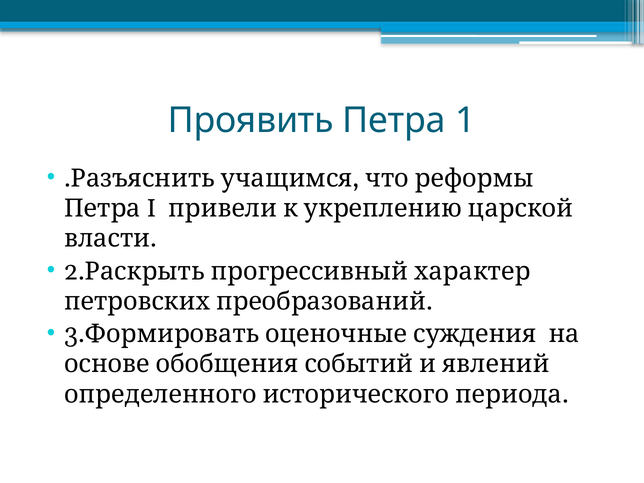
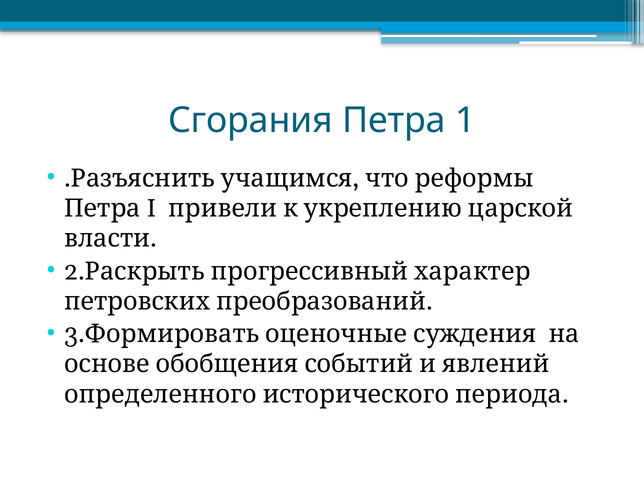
Проявить: Проявить -> Сгорания (251, 121)
